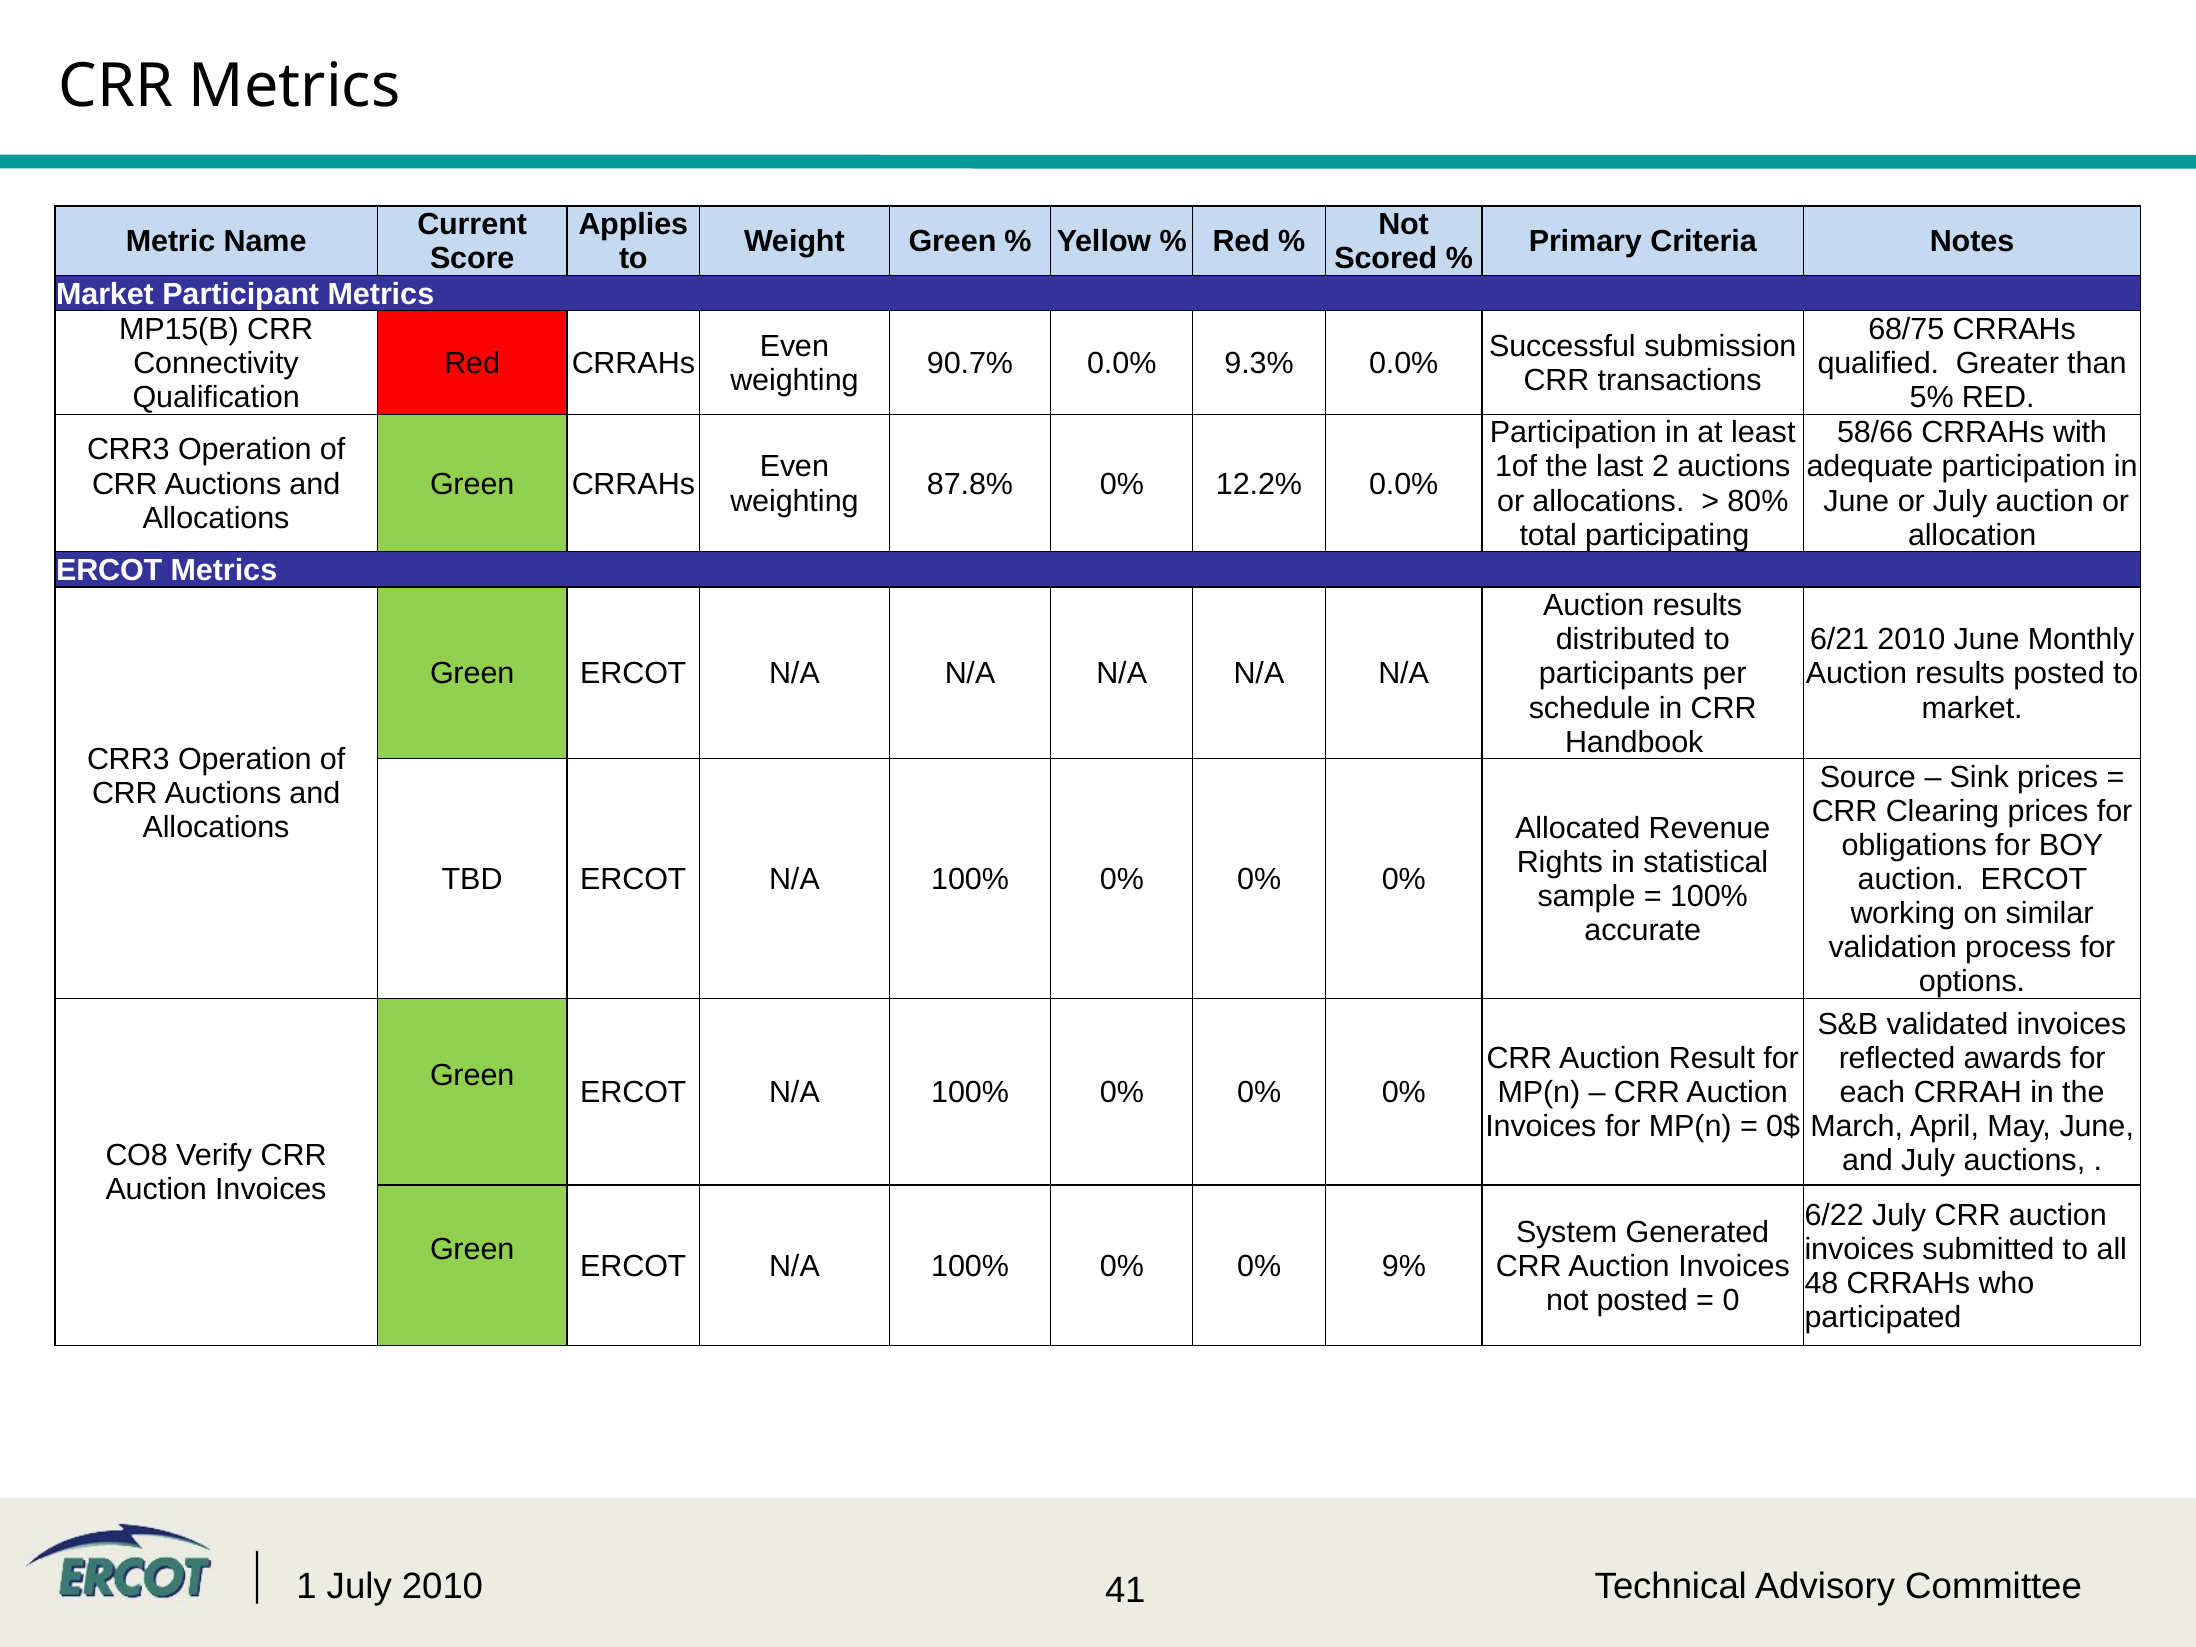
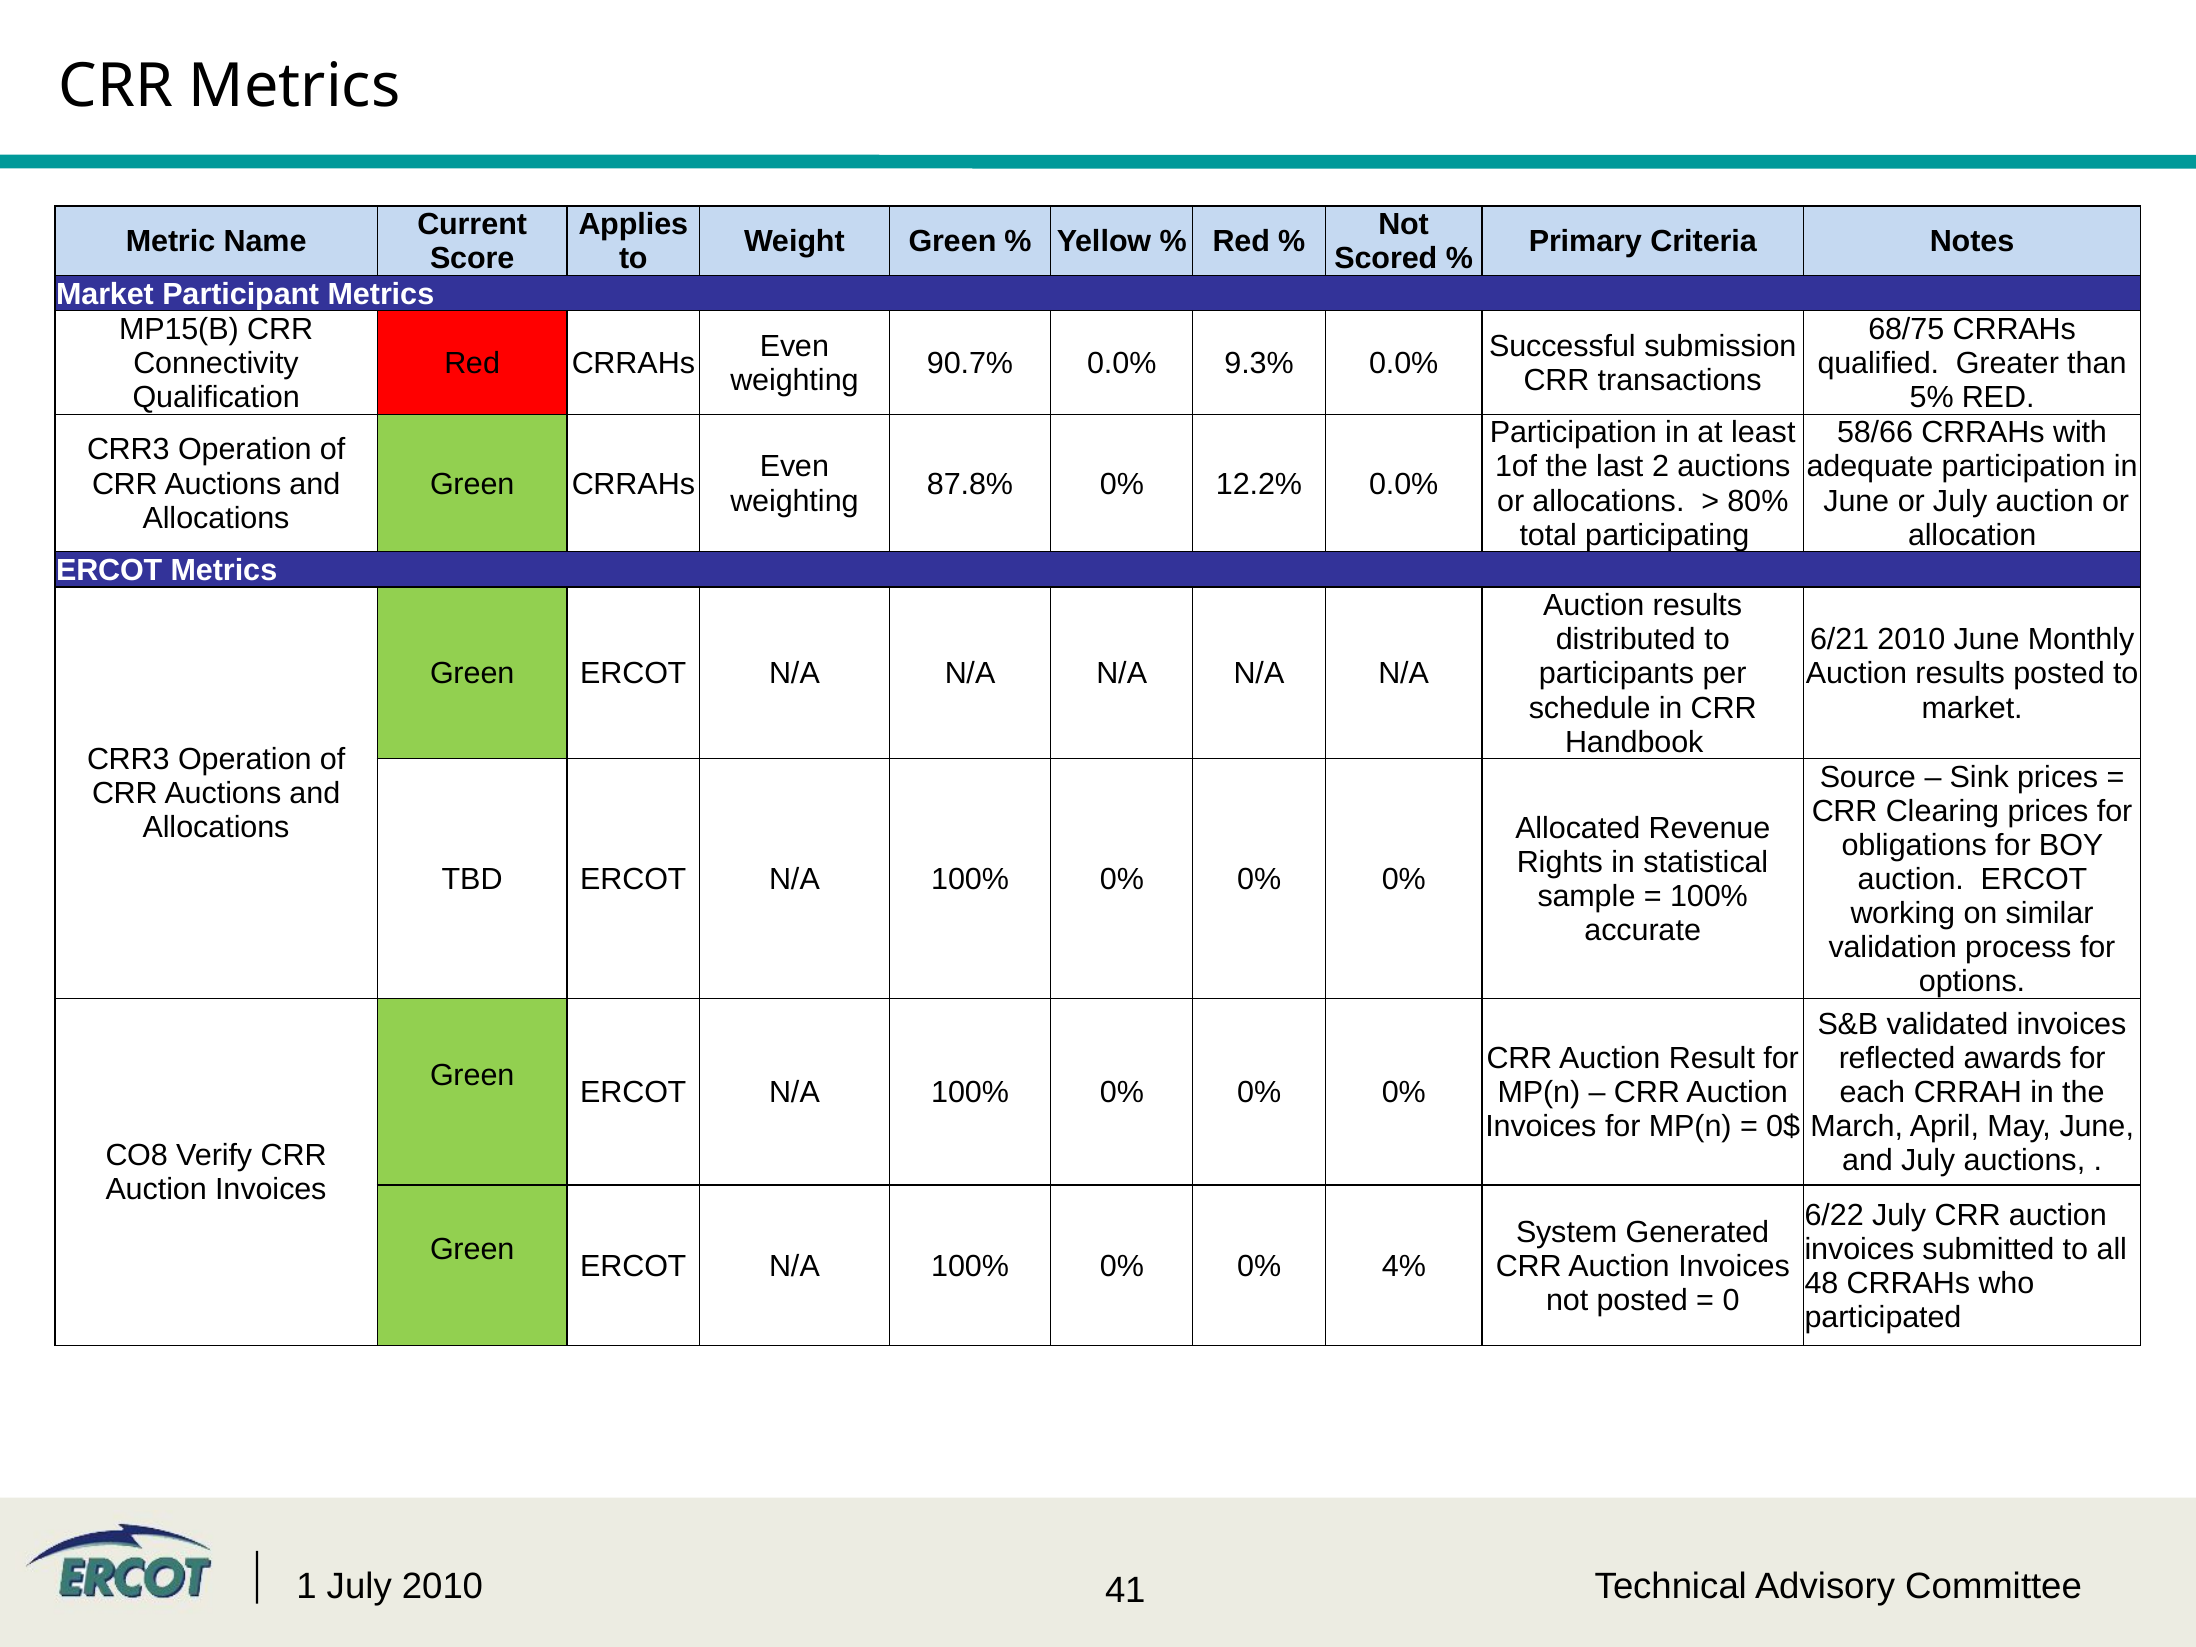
9%: 9% -> 4% (1404, 1266)
